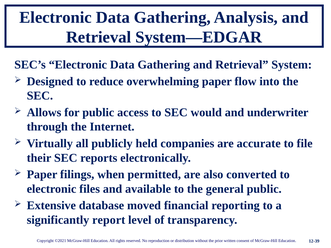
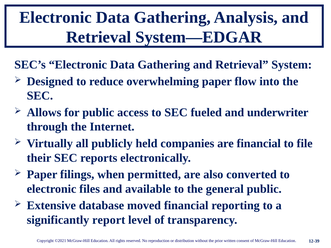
would: would -> fueled (206, 113)
are accurate: accurate -> financial (259, 144)
